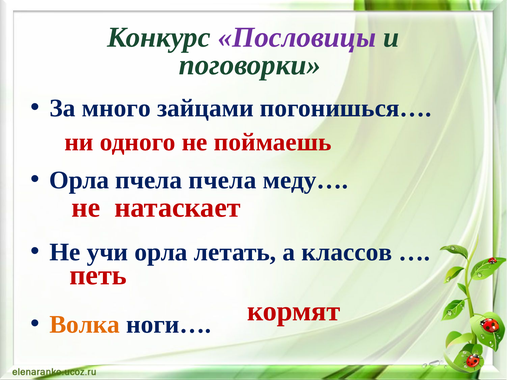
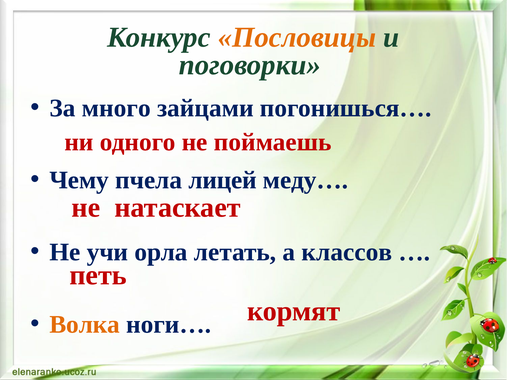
Пословицы colour: purple -> orange (297, 37)
Орла: Орла -> Чему (79, 180)
пчела пчела: пчела -> лицей (223, 180)
